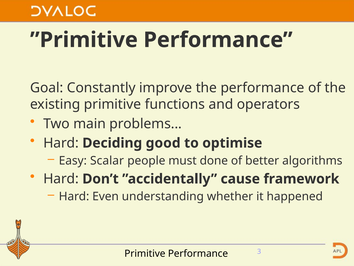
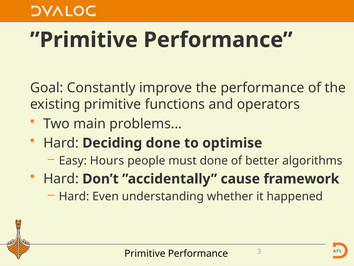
Deciding good: good -> done (163, 143)
Scalar: Scalar -> Hours (107, 160)
